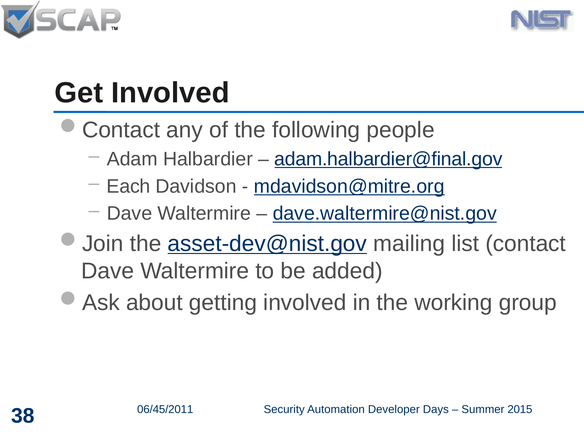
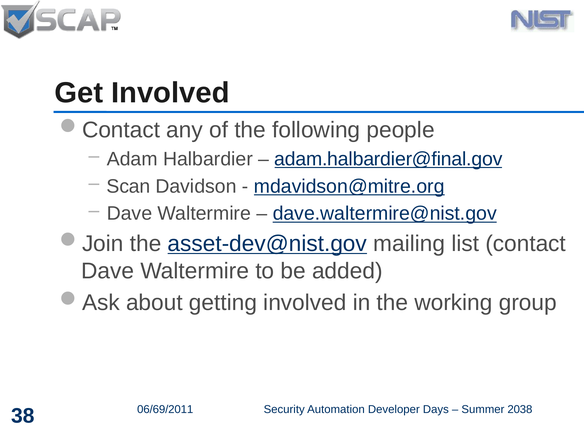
Each: Each -> Scan (129, 186)
06/45/2011: 06/45/2011 -> 06/69/2011 (165, 410)
2015: 2015 -> 2038 (520, 410)
